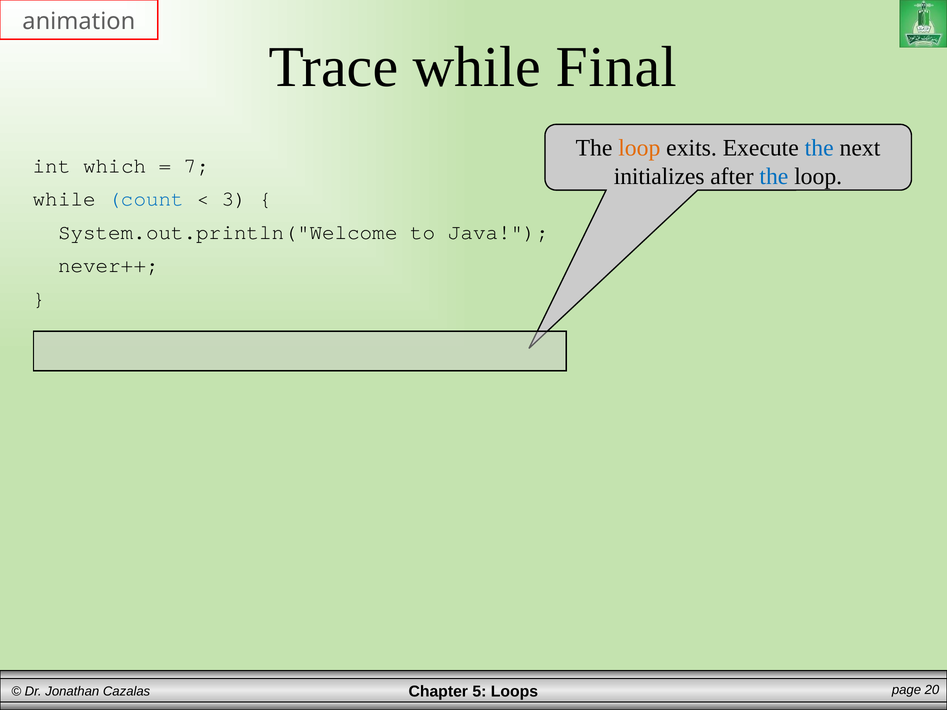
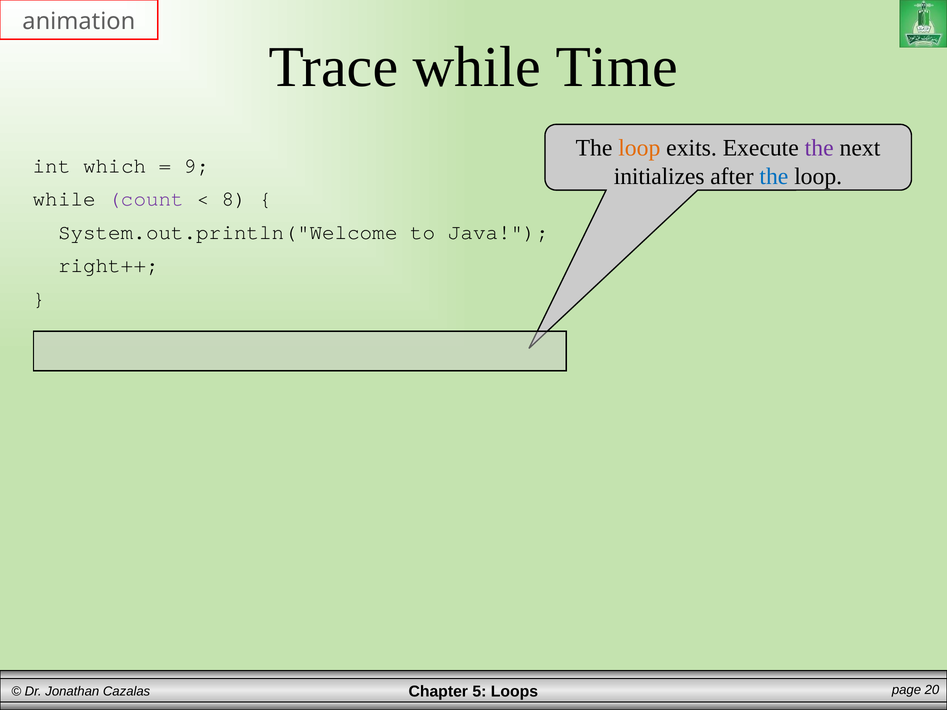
Final: Final -> Time (617, 67)
the colour: blue -> purple (819, 148)
7: 7 -> 9 (197, 166)
count colour: blue -> purple (146, 199)
3: 3 -> 8 (234, 199)
never++: never++ -> right++ (108, 265)
